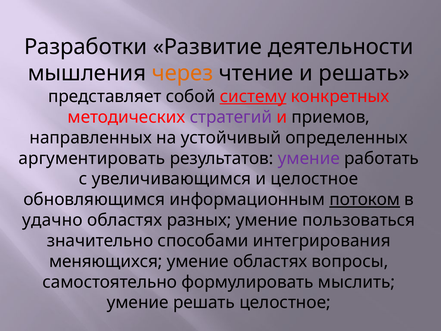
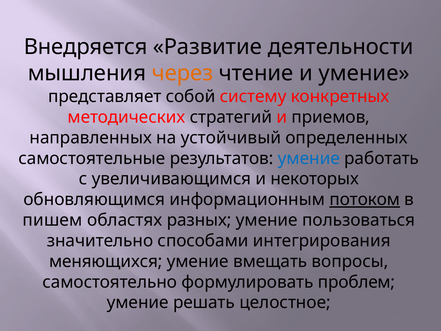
Разработки: Разработки -> Внедряется (86, 47)
и решать: решать -> умение (364, 73)
систему underline: present -> none (253, 96)
стратегий colour: purple -> black (231, 117)
аргументировать: аргументировать -> самостоятельные (92, 158)
умение colour: purple -> blue (309, 158)
и целостное: целостное -> некоторых (315, 179)
удачно: удачно -> пишем (52, 220)
умение областях: областях -> вмещать (270, 261)
мыслить: мыслить -> проблем (357, 282)
